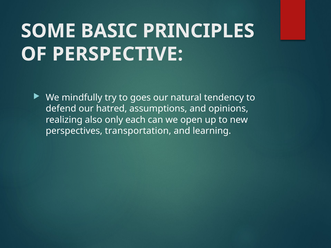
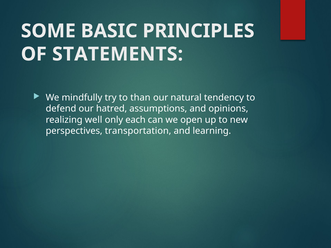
PERSPECTIVE: PERSPECTIVE -> STATEMENTS (118, 54)
goes: goes -> than (140, 98)
also: also -> well (94, 120)
